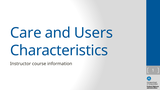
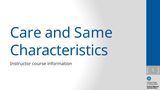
Users: Users -> Same (93, 33)
